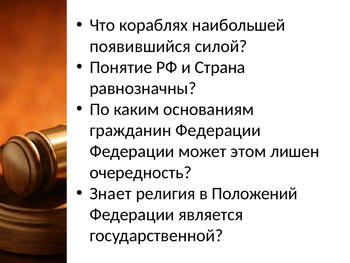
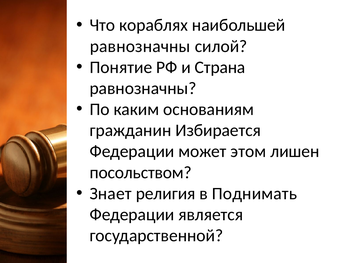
появившийся: появившийся -> равнозначны (140, 46)
гражданин Федерации: Федерации -> Избирается (218, 130)
очередность: очередность -> посольством (141, 172)
Положений: Положений -> Поднимать (254, 193)
